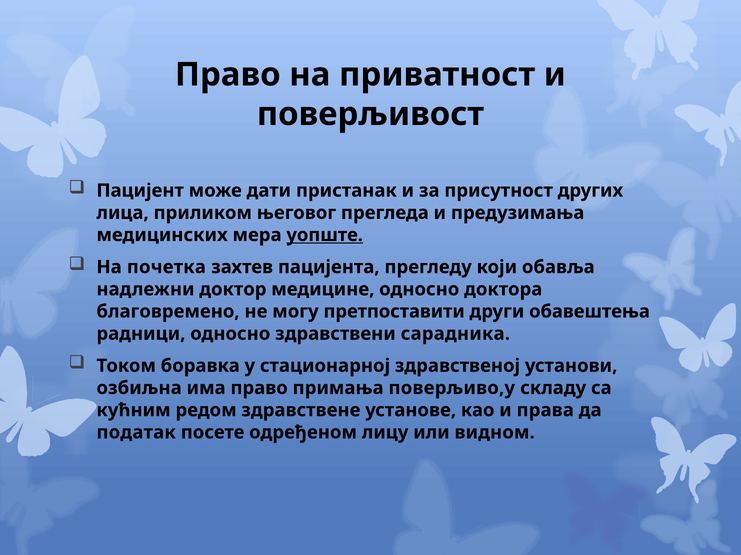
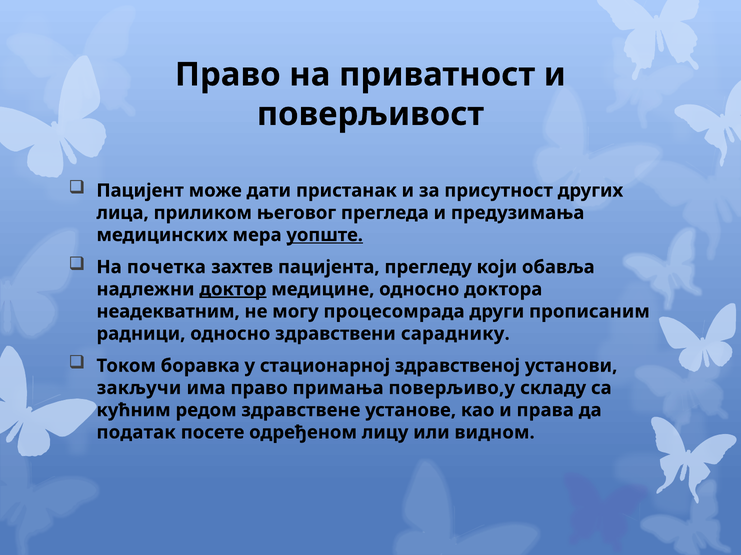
доктор underline: none -> present (233, 290)
благовремено: благовремено -> неадекватним (168, 312)
претпоставити: претпоставити -> процесомрада (394, 312)
обавештења: обавештења -> прописаним (589, 312)
сарадника: сарадника -> сараднику (455, 334)
озбиљна: озбиљна -> закључи (139, 388)
